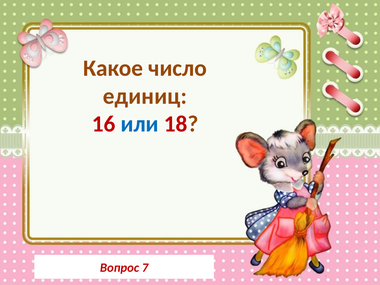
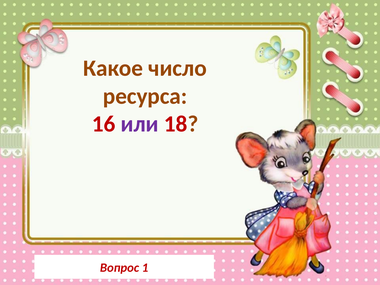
единиц: единиц -> ресурса (145, 96)
или colour: blue -> purple (140, 124)
7: 7 -> 1 (145, 268)
